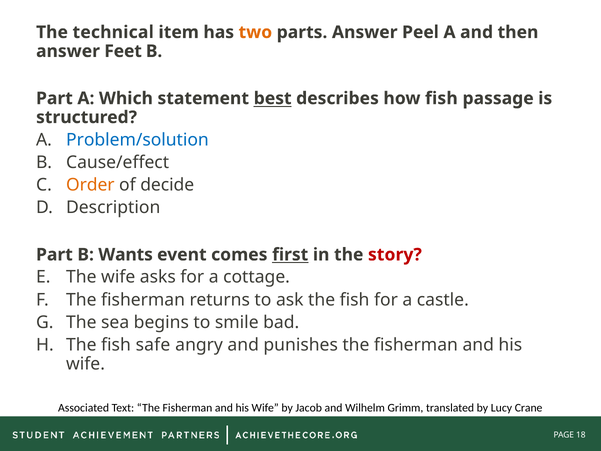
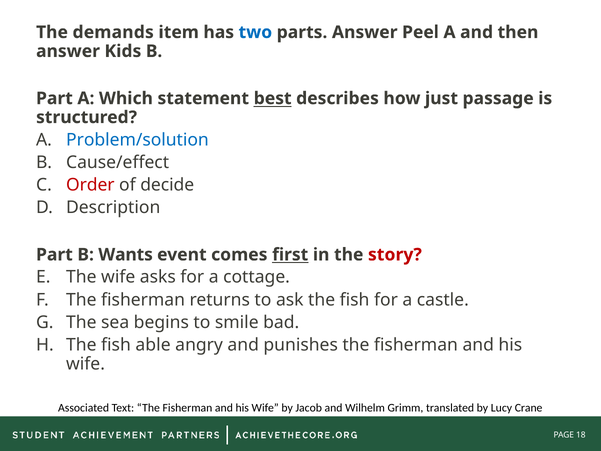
technical: technical -> demands (113, 32)
two colour: orange -> blue (255, 32)
Feet: Feet -> Kids (123, 51)
how fish: fish -> just (441, 98)
Order colour: orange -> red (90, 185)
safe: safe -> able (153, 345)
